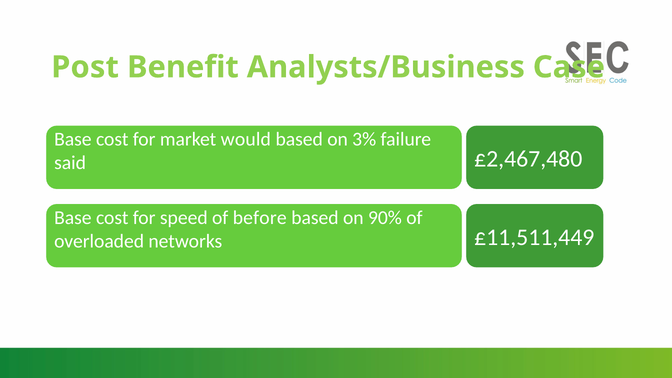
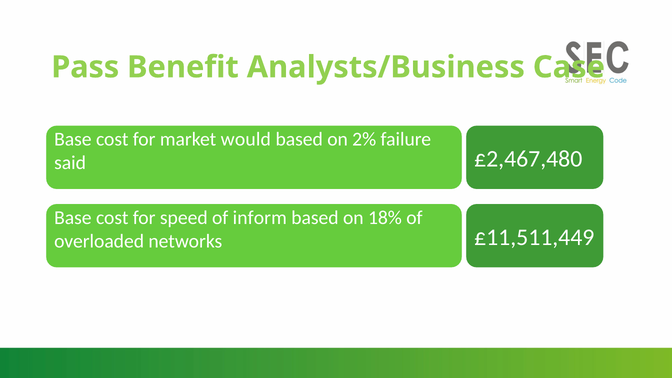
Post: Post -> Pass (85, 67)
3%: 3% -> 2% (364, 139)
before: before -> inform (260, 218)
90%: 90% -> 18% (385, 218)
